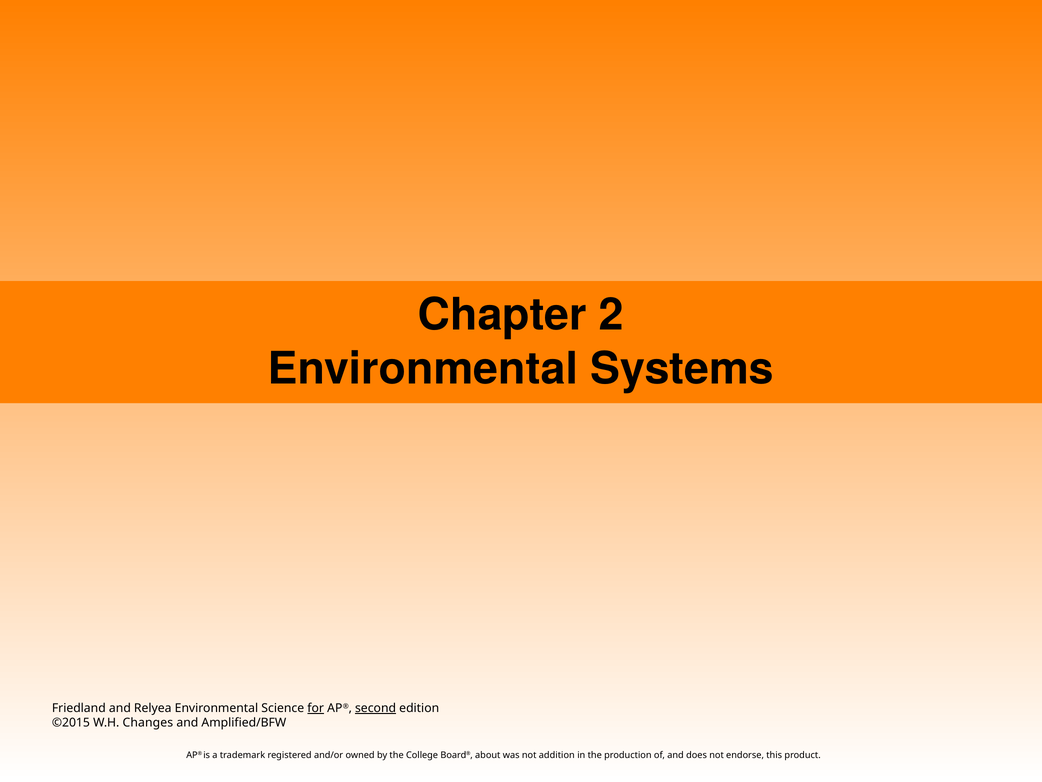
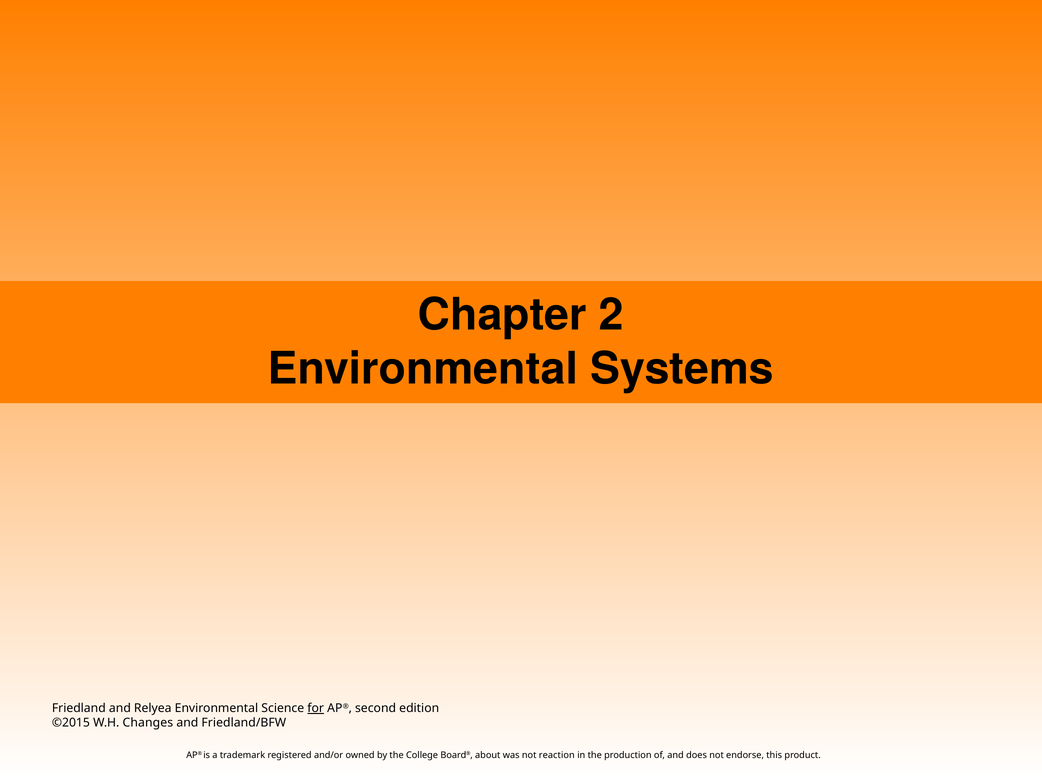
second underline: present -> none (376, 708)
Amplified/BFW: Amplified/BFW -> Friedland/BFW (244, 722)
addition: addition -> reaction (557, 755)
